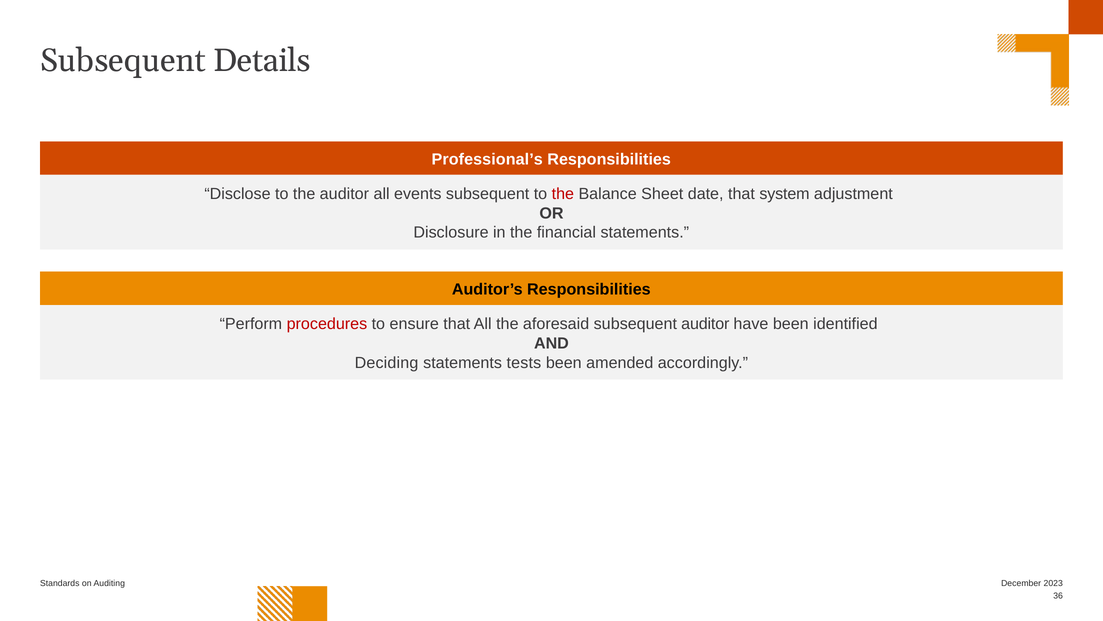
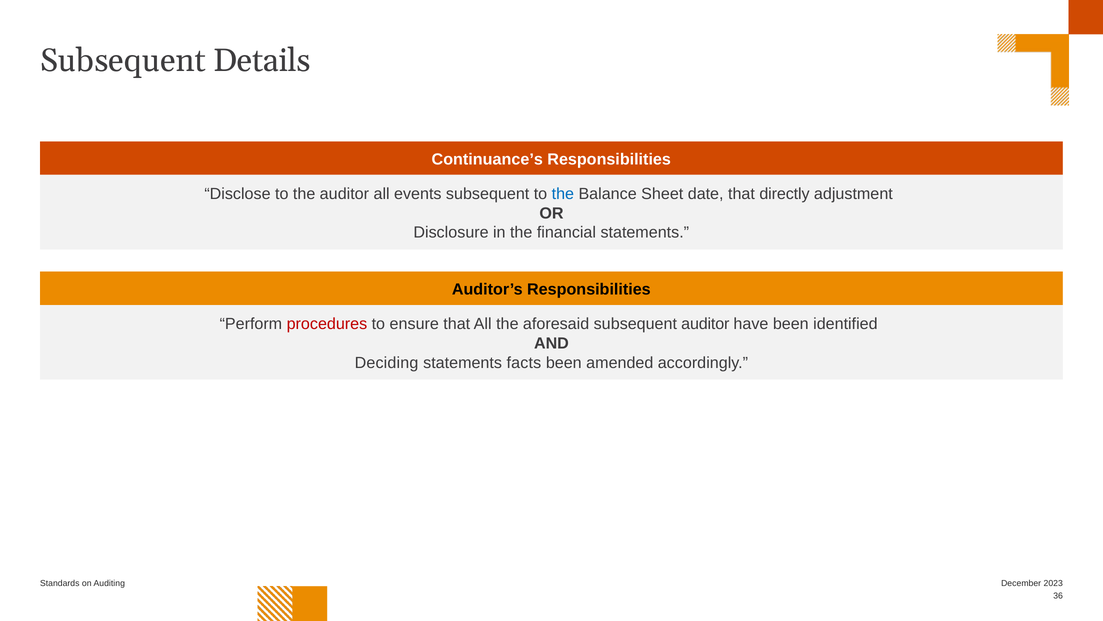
Professional’s: Professional’s -> Continuance’s (487, 159)
the colour: red -> blue (563, 194)
system: system -> directly (784, 194)
tests: tests -> facts (524, 362)
